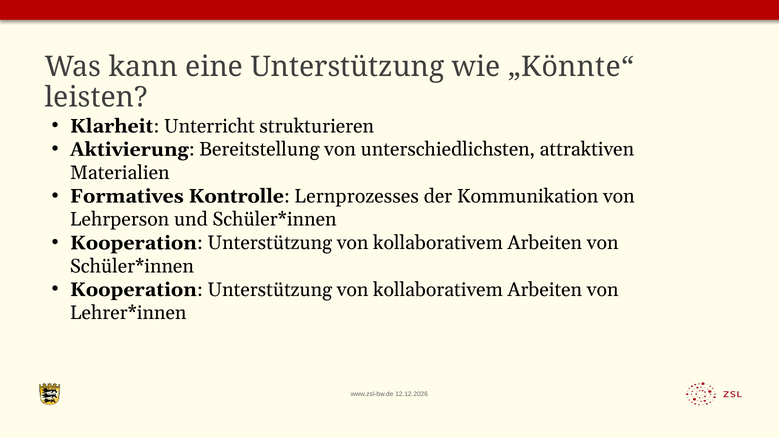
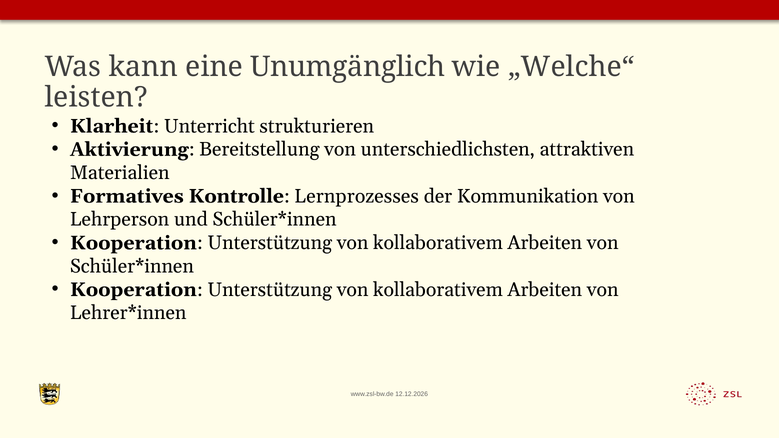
eine Unterstützung: Unterstützung -> Unumgänglich (348, 67)
„Könnte“: „Könnte“ -> „Welche“ (571, 67)
